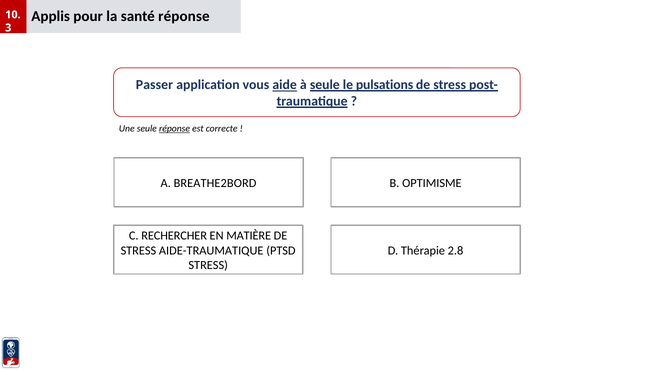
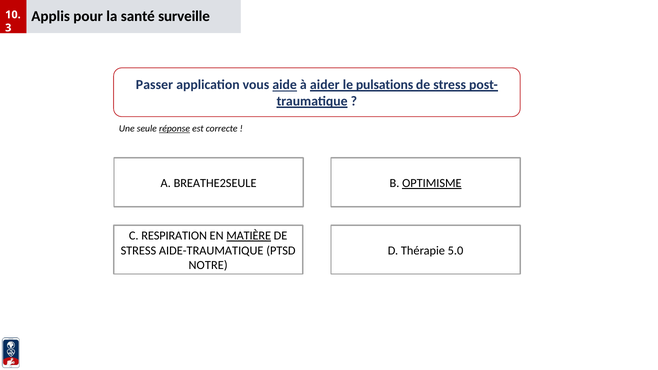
réponse: réponse -> surveille (184, 16)
à seule: seule -> aider (325, 85)
BREATHE2BORD: BREATHE2BORD -> BREATHE2SEULE (215, 183)
OPTIMISME underline: none -> present (432, 183)
RECHERCHER: RECHERCHER -> RESPIRATION (174, 236)
MATIÈRE underline: none -> present (249, 236)
2.8: 2.8 -> 5.0 (456, 251)
STRESS: STRESS -> NOTRE (208, 265)
